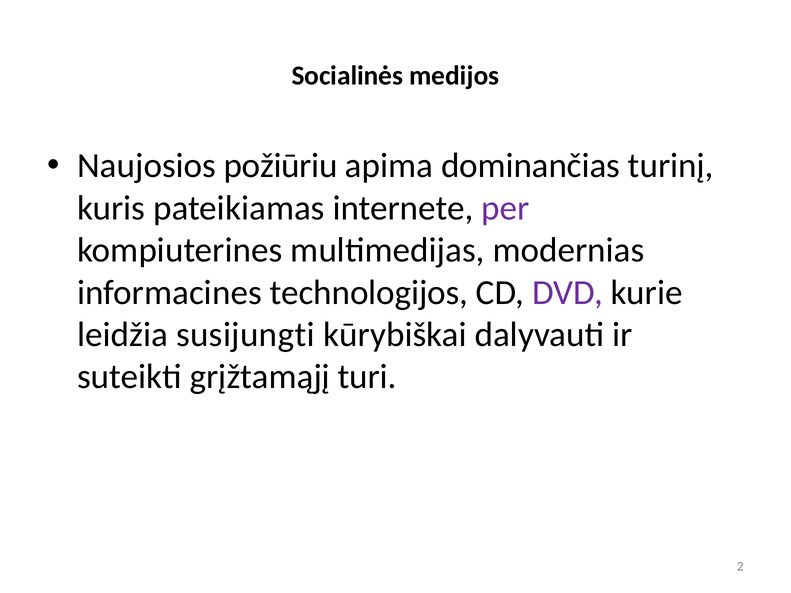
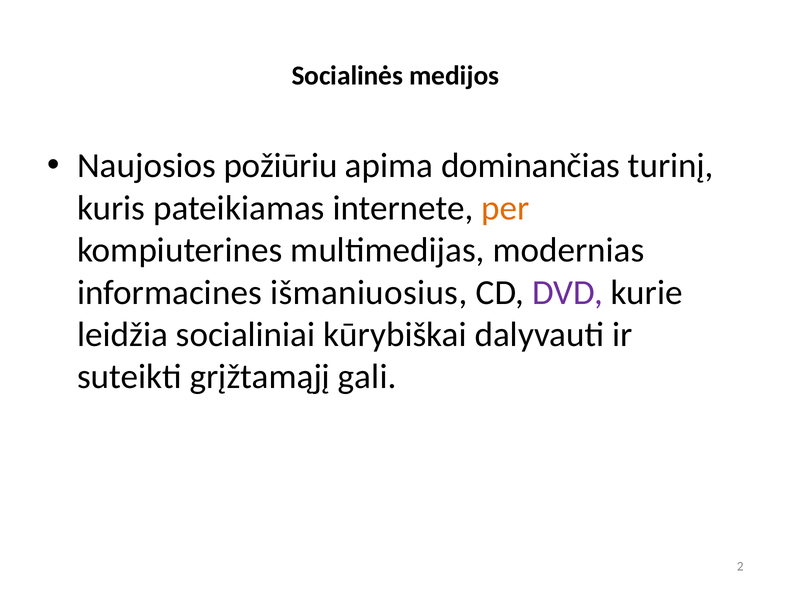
per colour: purple -> orange (505, 208)
technologijos: technologijos -> išmaniuosius (369, 293)
susijungti: susijungti -> socialiniai (246, 335)
turi: turi -> gali (367, 377)
